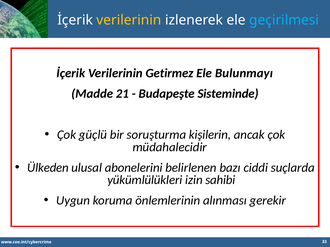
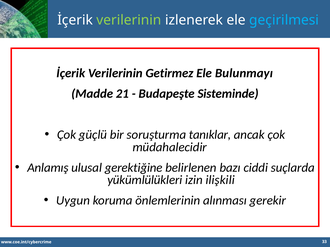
verilerinin colour: yellow -> light green (129, 20)
kişilerin: kişilerin -> tanıklar (210, 135)
Ülkeden: Ülkeden -> Anlamış (48, 168)
abonelerini: abonelerini -> gerektiğine (134, 168)
sahibi: sahibi -> ilişkili (220, 180)
